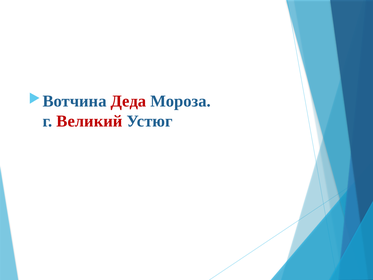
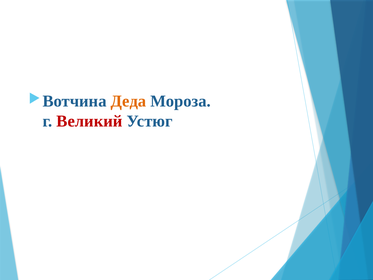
Деда colour: red -> orange (128, 101)
